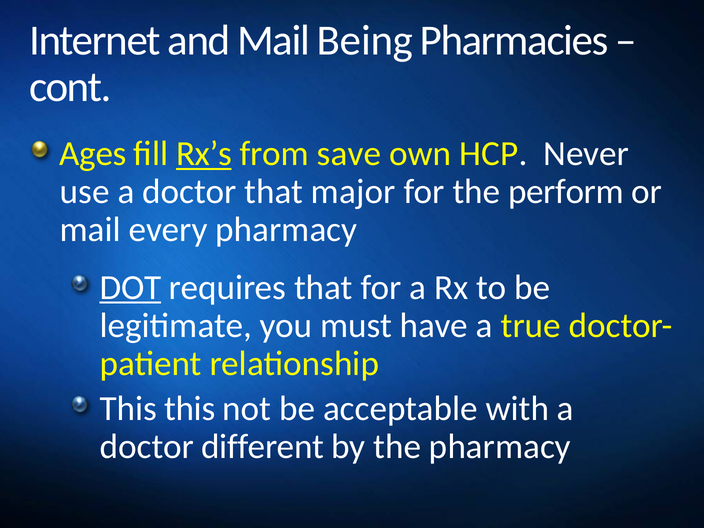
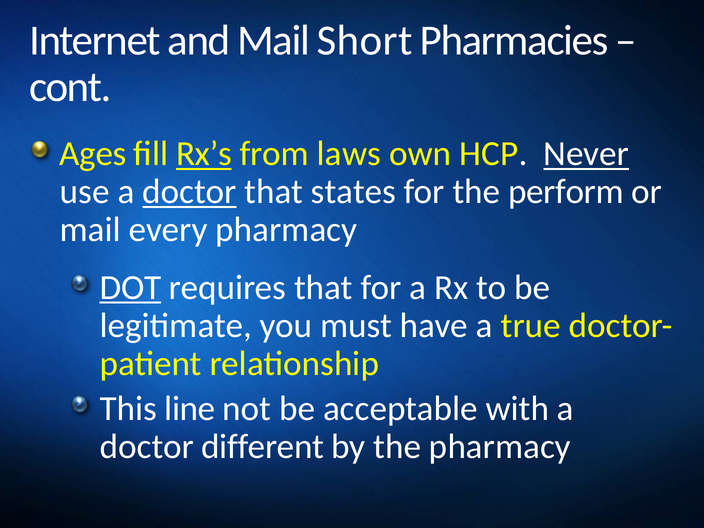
Being: Being -> Short (365, 41)
save: save -> laws (349, 154)
Never underline: none -> present (586, 154)
doctor underline: none -> present (189, 192)
major: major -> states (353, 192)
This this: this -> line (190, 409)
